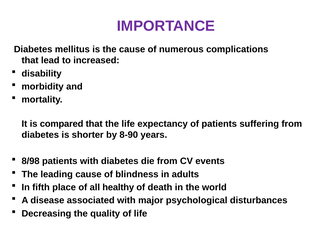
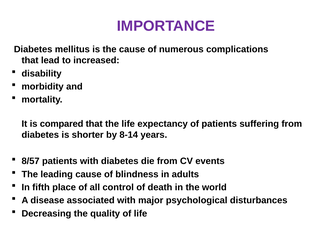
8-90: 8-90 -> 8-14 (129, 135)
8/98: 8/98 -> 8/57 (31, 161)
healthy: healthy -> control (118, 187)
